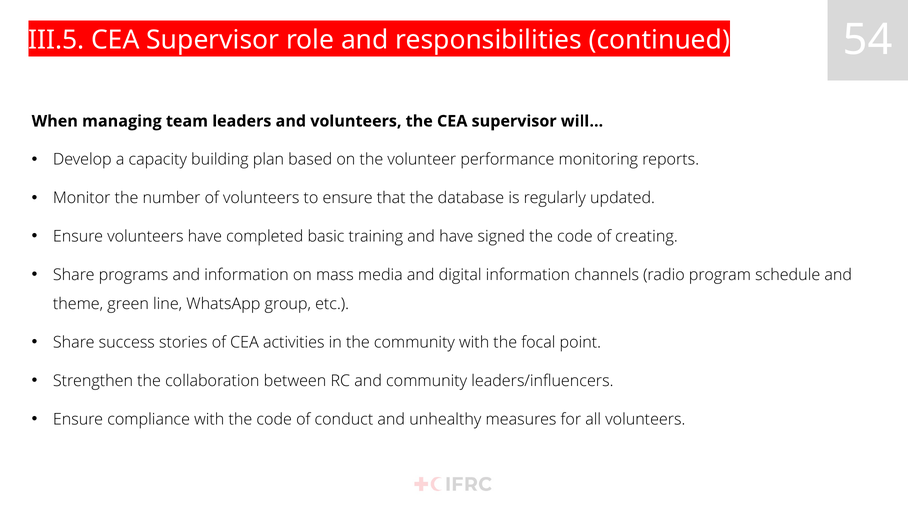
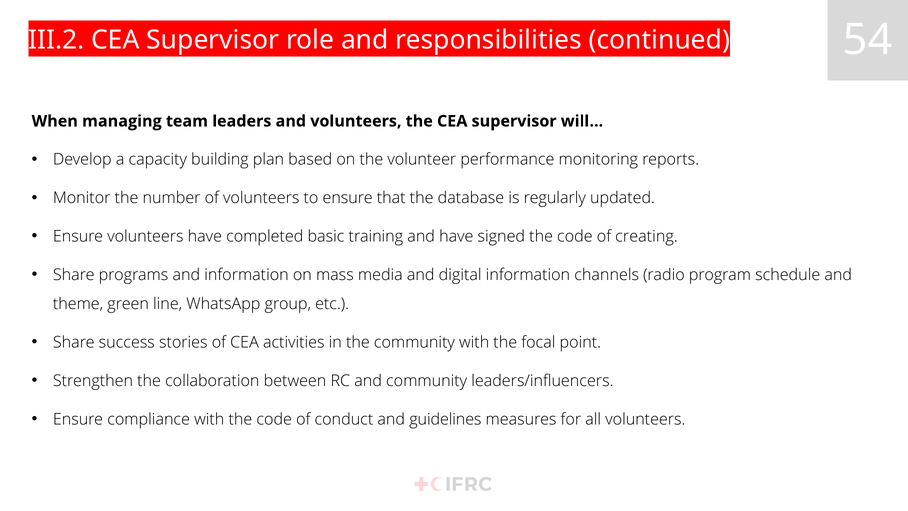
III.5: III.5 -> III.2 (56, 40)
unhealthy: unhealthy -> guidelines (445, 419)
